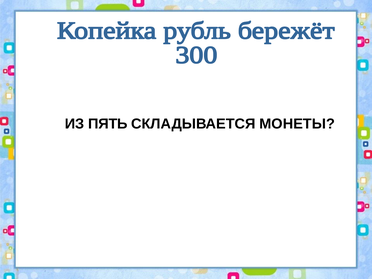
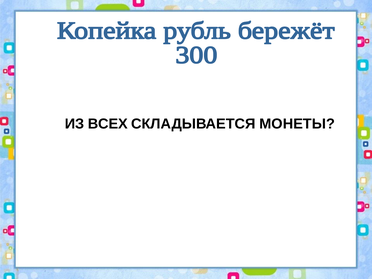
ПЯТЬ: ПЯТЬ -> ВСЕХ (108, 124)
